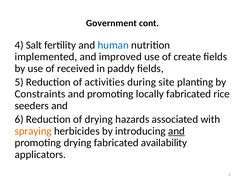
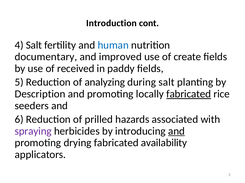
Government: Government -> Introduction (111, 23)
implemented: implemented -> documentary (46, 57)
activities: activities -> analyzing (105, 83)
during site: site -> salt (167, 83)
Constraints: Constraints -> Description (40, 94)
fabricated underline: none -> present (189, 94)
of drying: drying -> prilled (99, 120)
spraying colour: orange -> purple (33, 132)
